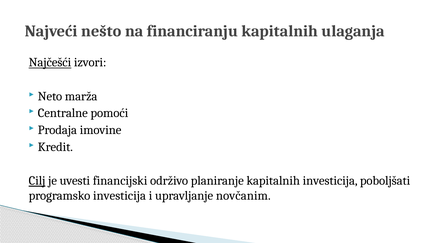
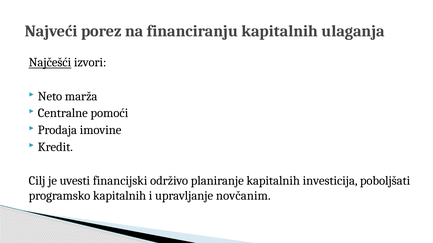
nešto: nešto -> porez (101, 31)
Cilj underline: present -> none (37, 181)
programsko investicija: investicija -> kapitalnih (120, 196)
